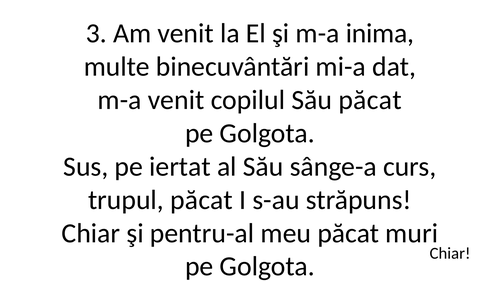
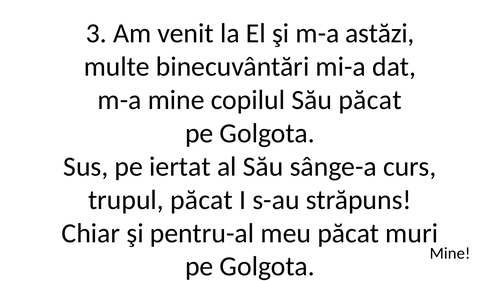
inima: inima -> astăzi (380, 33)
m-a venit: venit -> mine (176, 100)
Chiar: Chiar -> Mine (450, 254)
